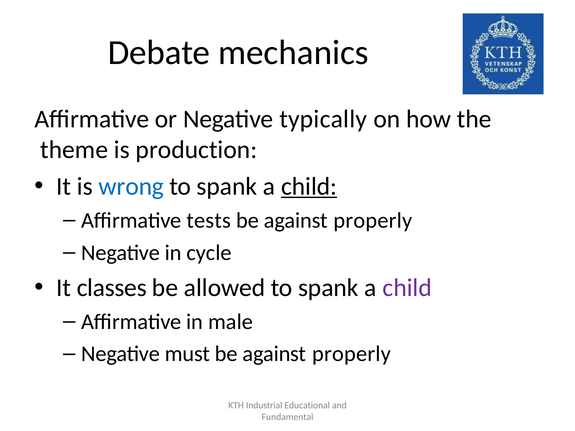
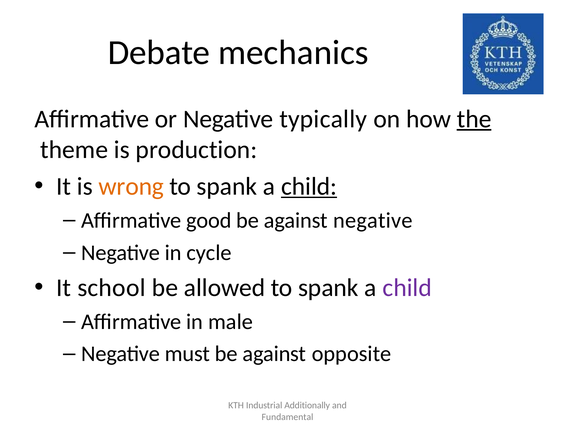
the underline: none -> present (474, 119)
wrong colour: blue -> orange (131, 187)
tests: tests -> good (209, 221)
properly: properly -> negative (373, 221)
classes: classes -> school (111, 288)
must be against properly: properly -> opposite (352, 354)
Educational: Educational -> Additionally (307, 406)
